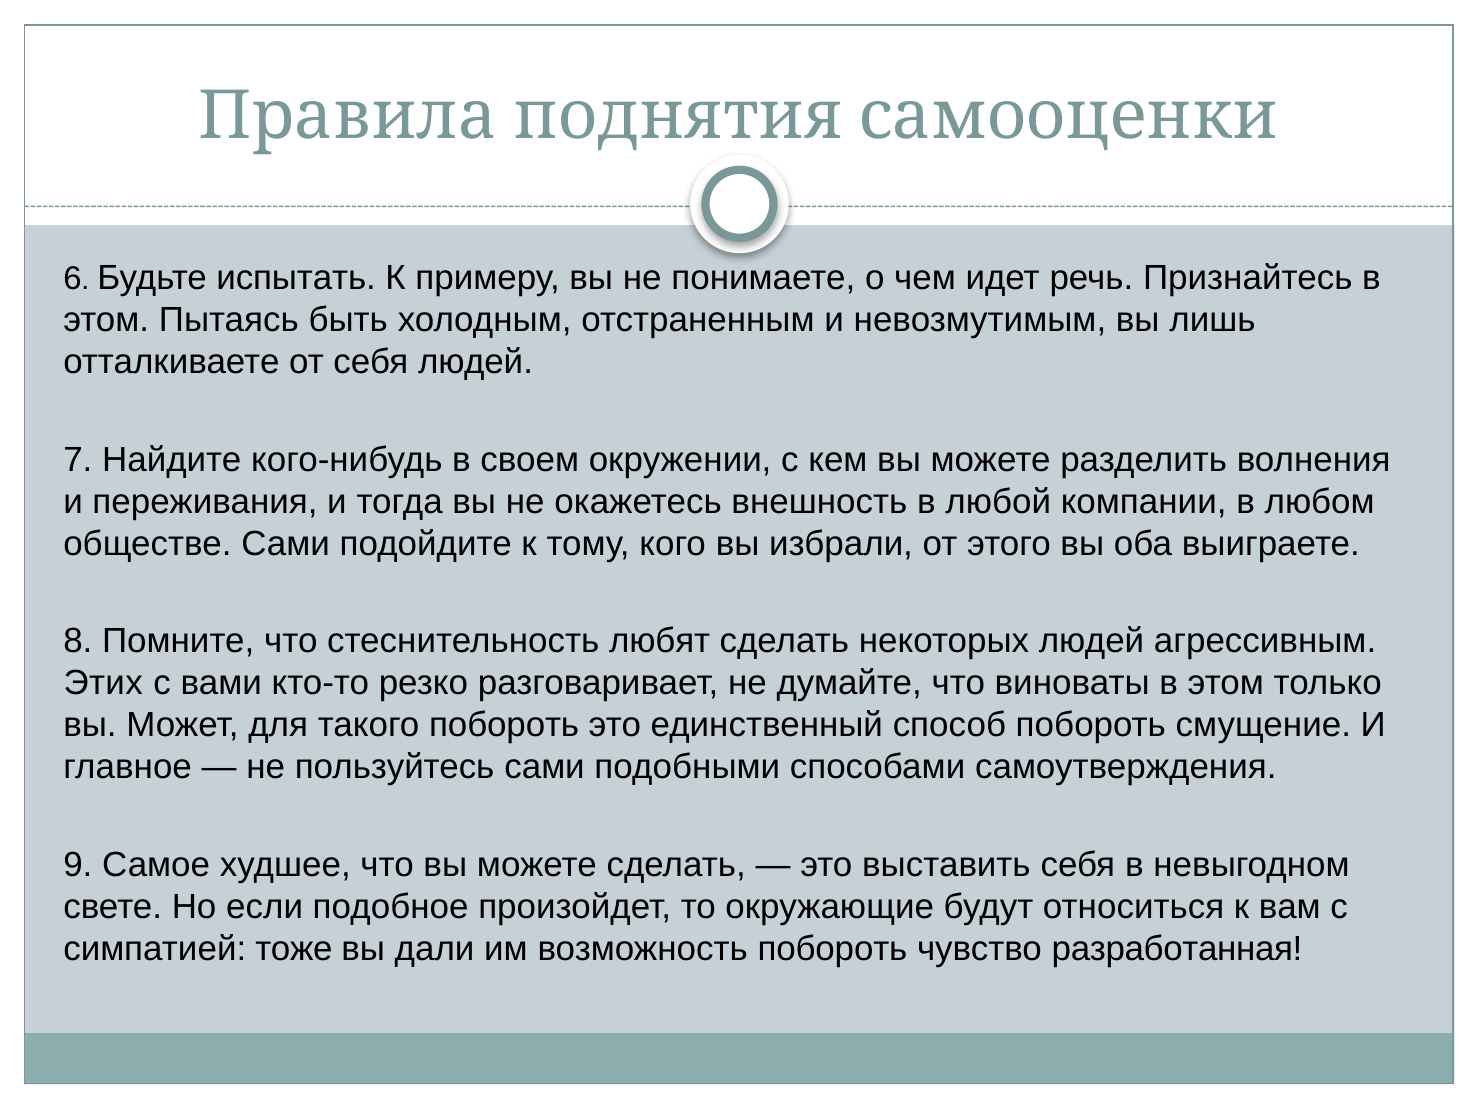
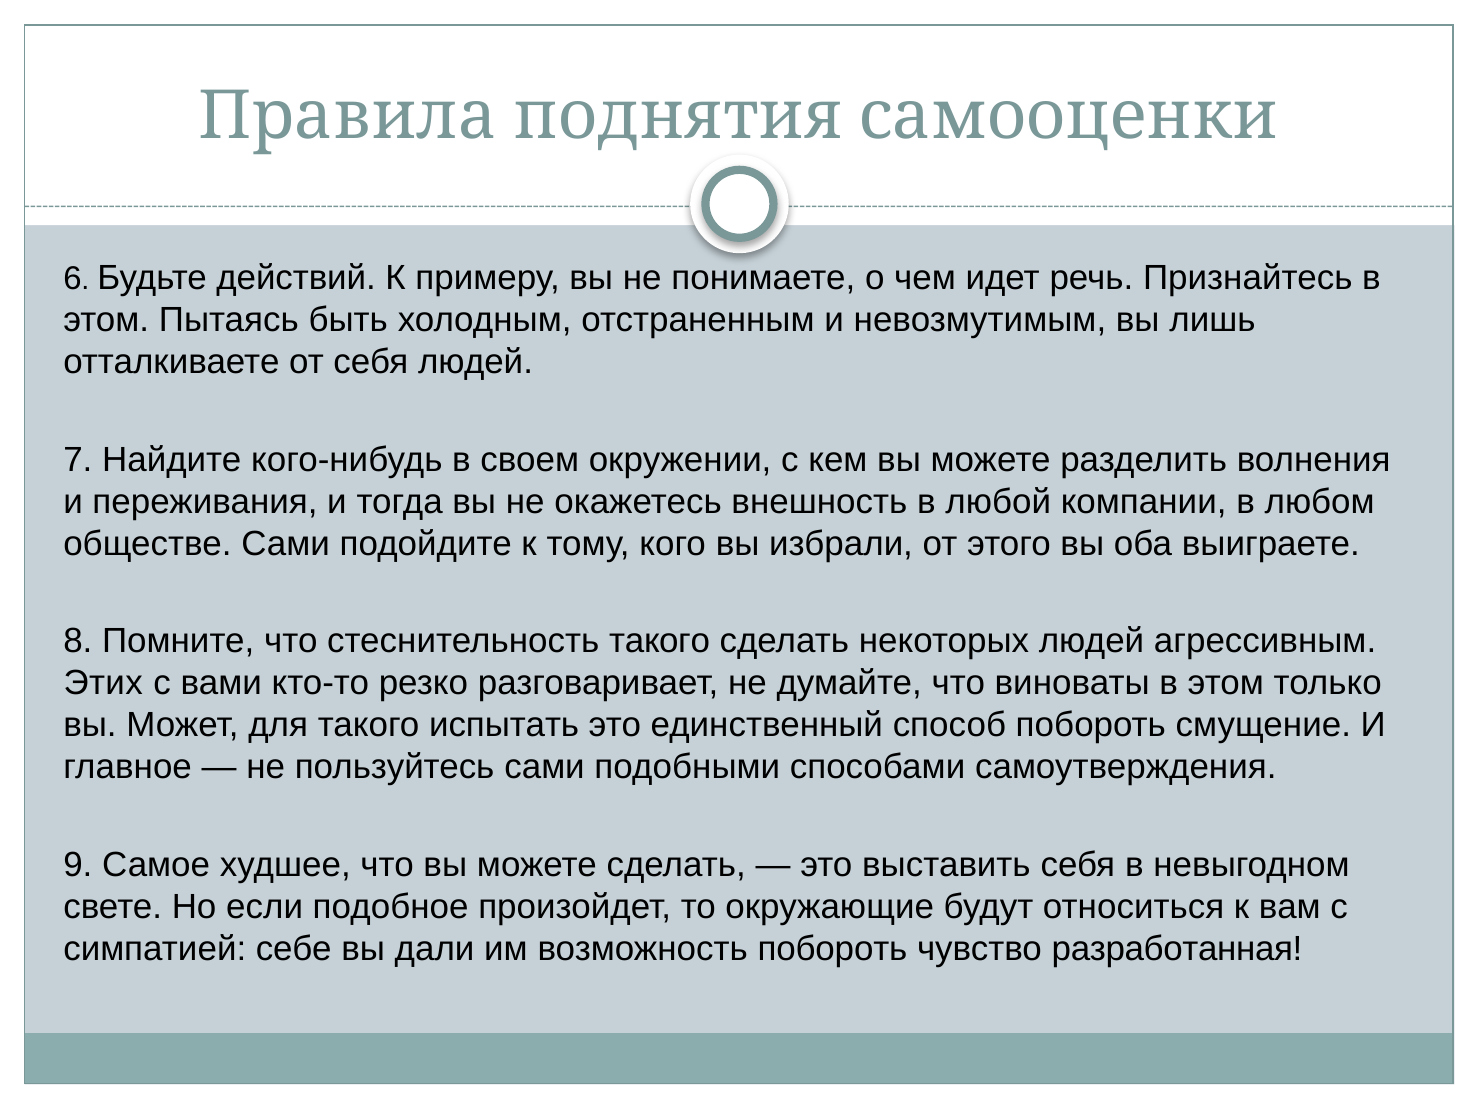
испытать: испытать -> действий (296, 278)
стеснительность любят: любят -> такого (660, 642)
такого побороть: побороть -> испытать (504, 726)
тоже: тоже -> себе (294, 949)
